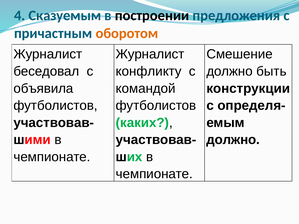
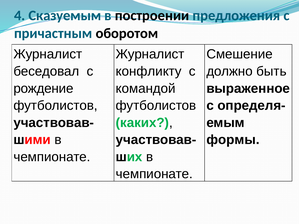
оборотом colour: orange -> black (127, 33)
объявила: объявила -> рождение (43, 89)
конструкции: конструкции -> выраженное (248, 89)
должно: должно -> формы (233, 140)
